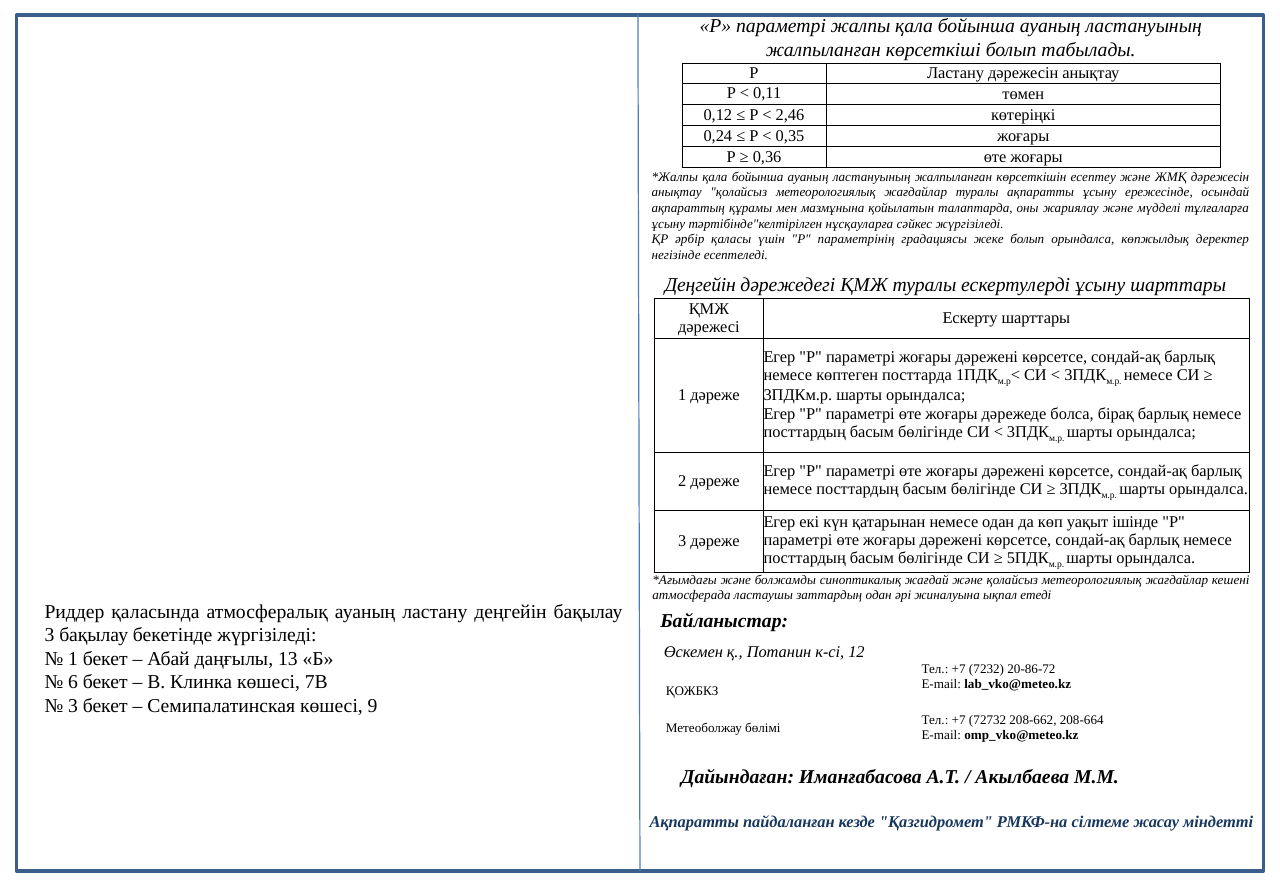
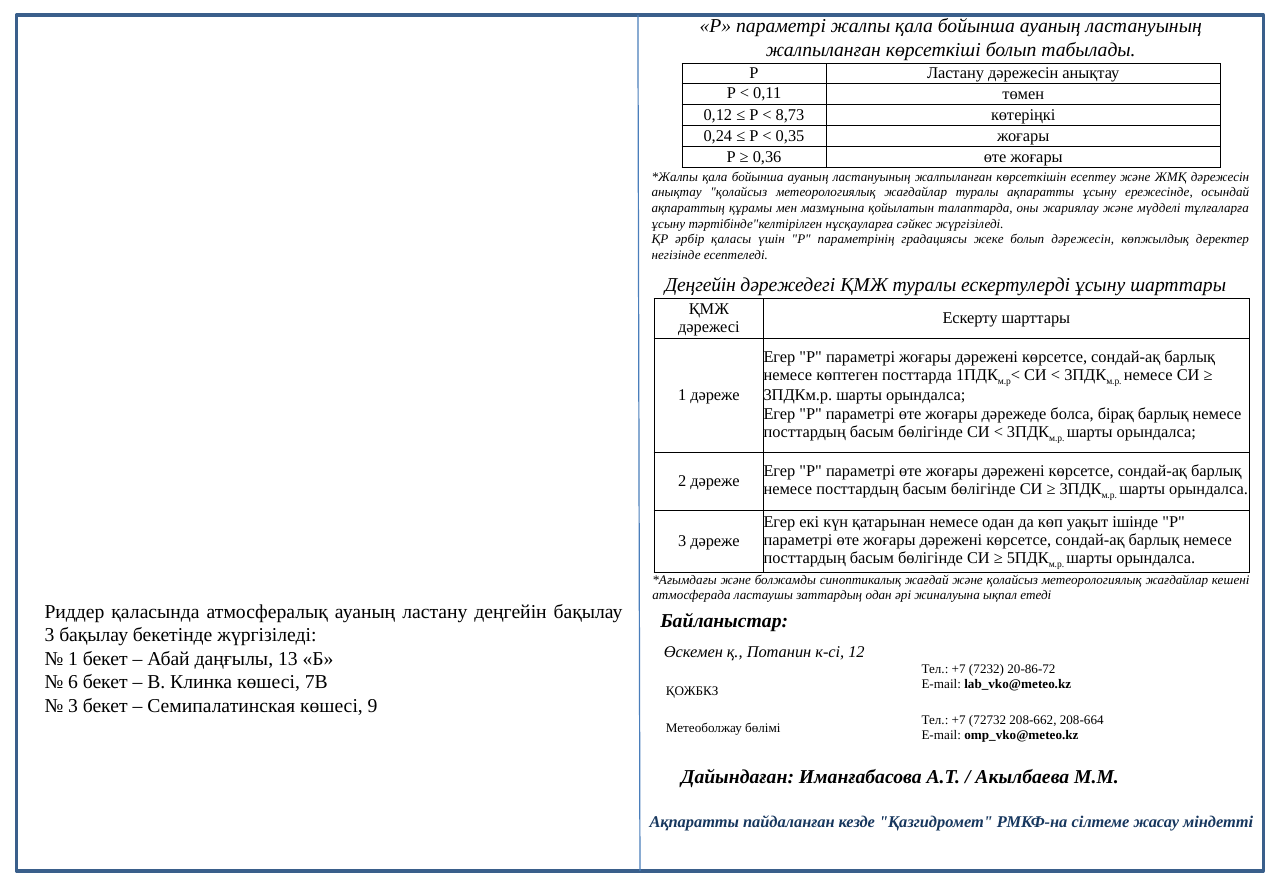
2,46: 2,46 -> 8,73 (790, 115)
болып орындалса: орындалса -> дәрежесін (1083, 240)
